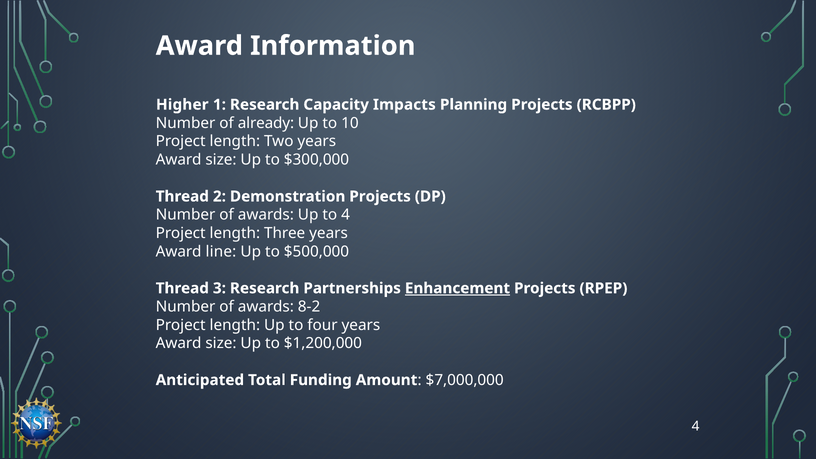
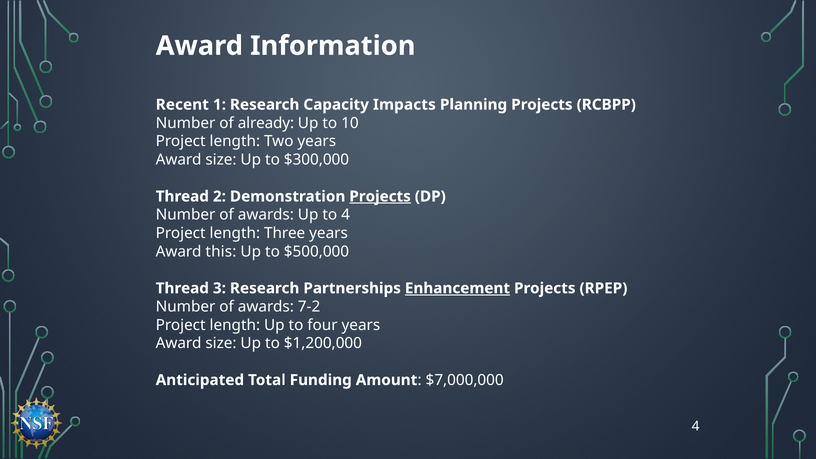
Higher: Higher -> Recent (182, 105)
Projects underline: none -> present (380, 196)
line: line -> this (221, 252)
8-2: 8-2 -> 7-2 (309, 307)
